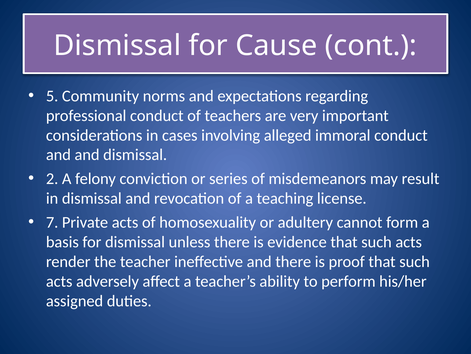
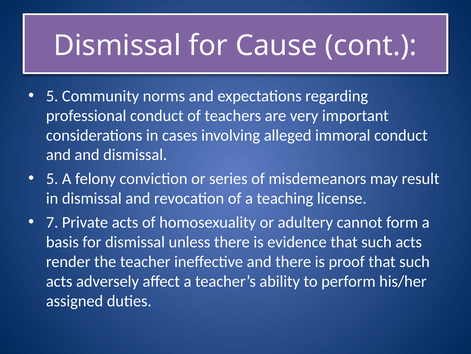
2: 2 -> 5 (52, 178)
